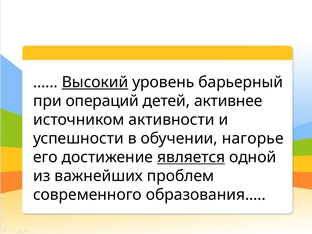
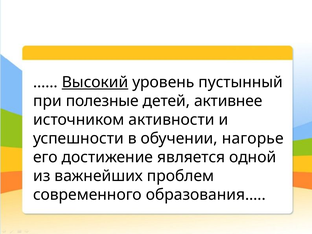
барьерный: барьерный -> пустынный (241, 82)
операций: операций -> полезные (102, 101)
является underline: present -> none (191, 157)
